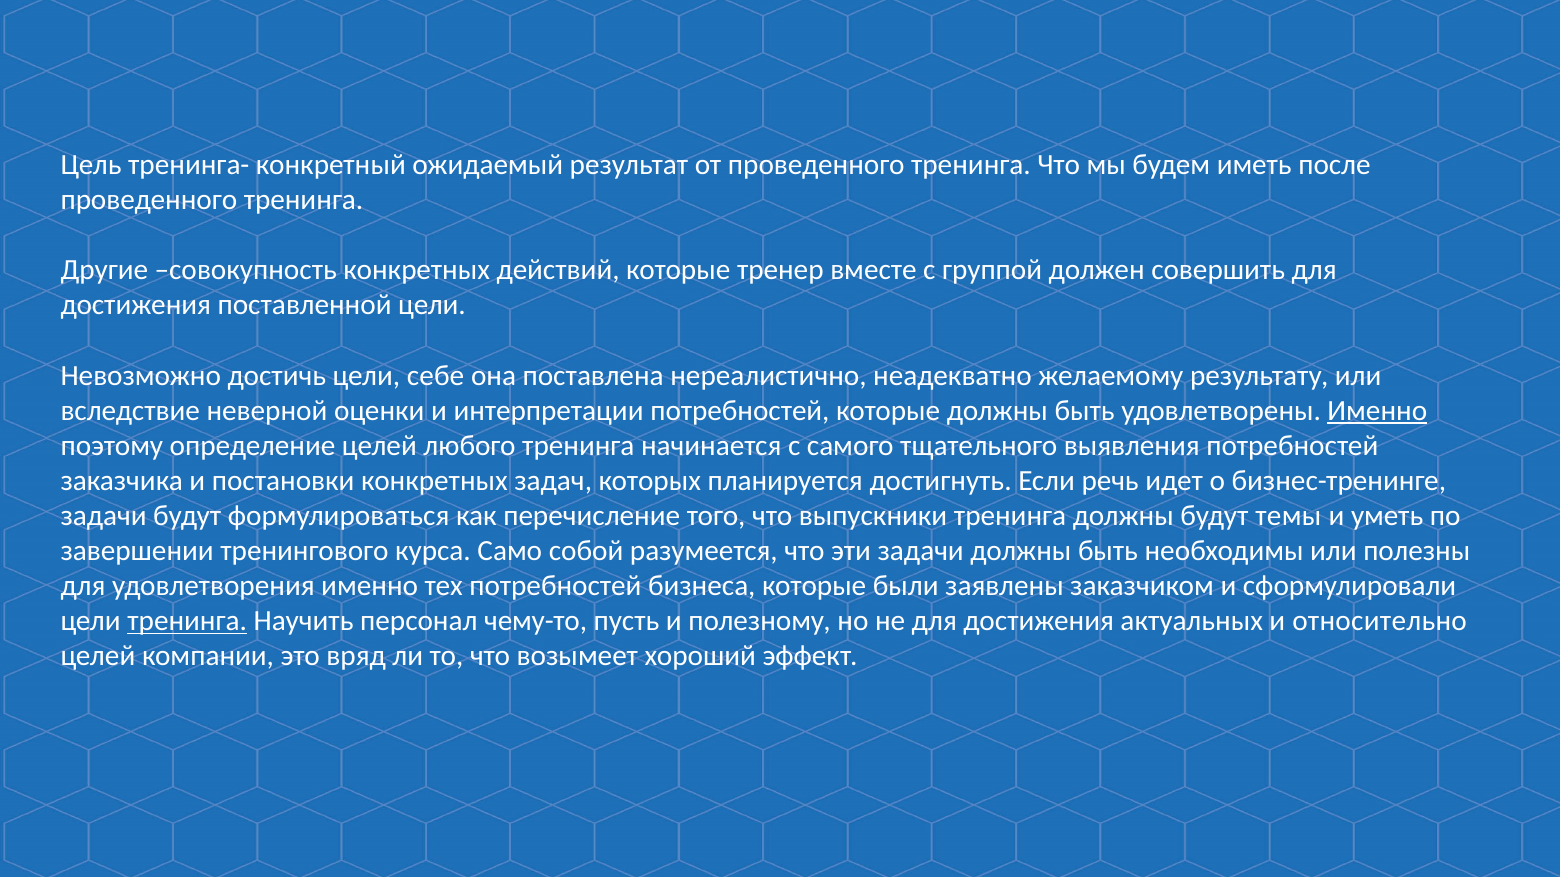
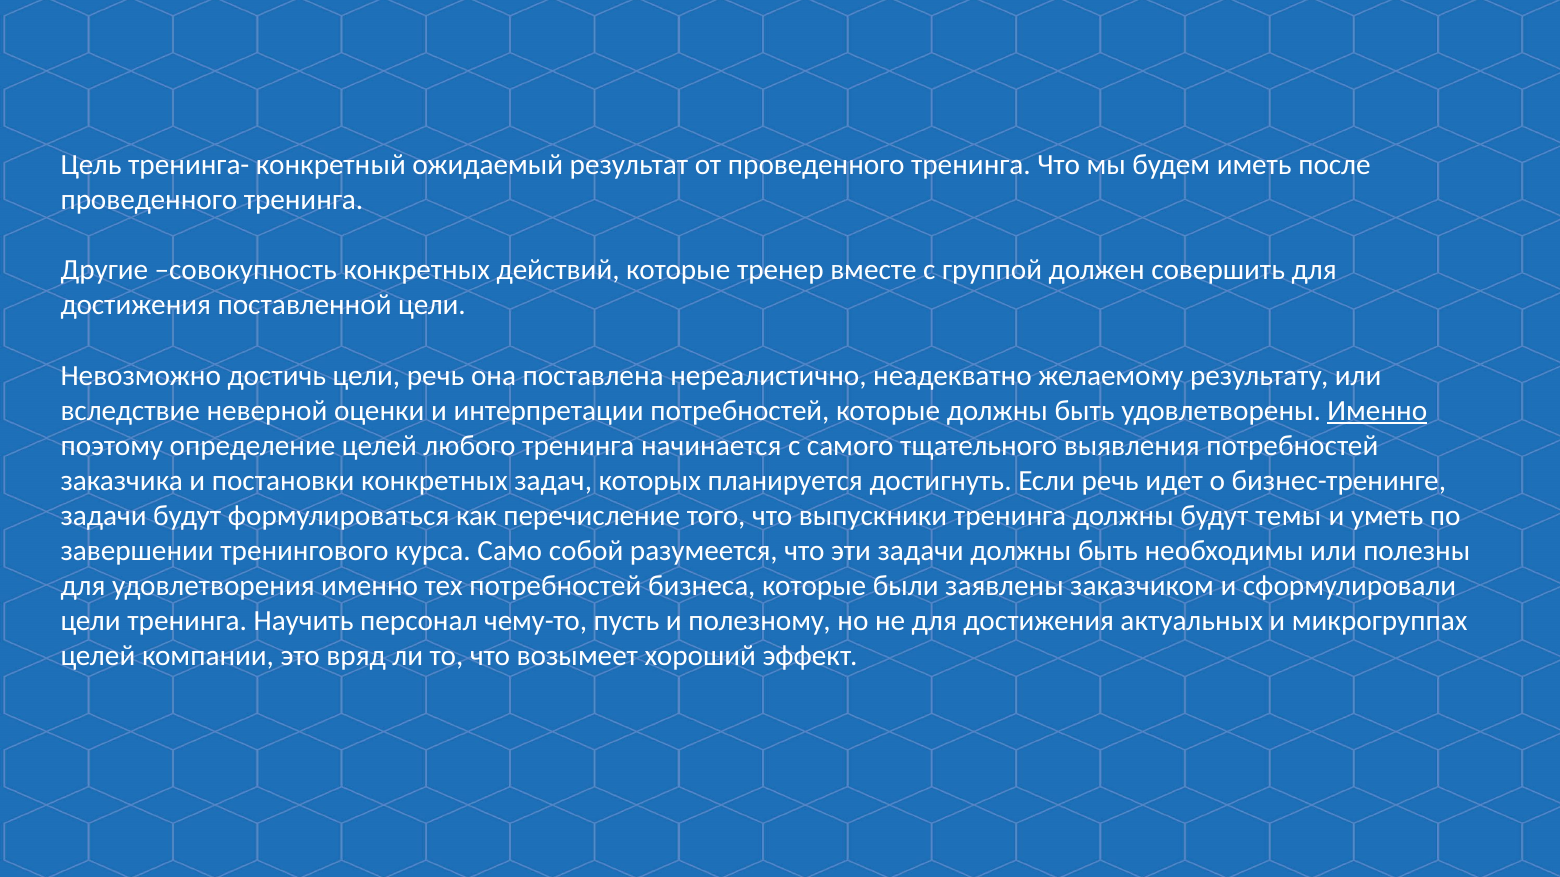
цели себе: себе -> речь (436, 376)
тренинга underline: present -> none (187, 621)
относительно: относительно -> микрогруппах (1380, 621)
